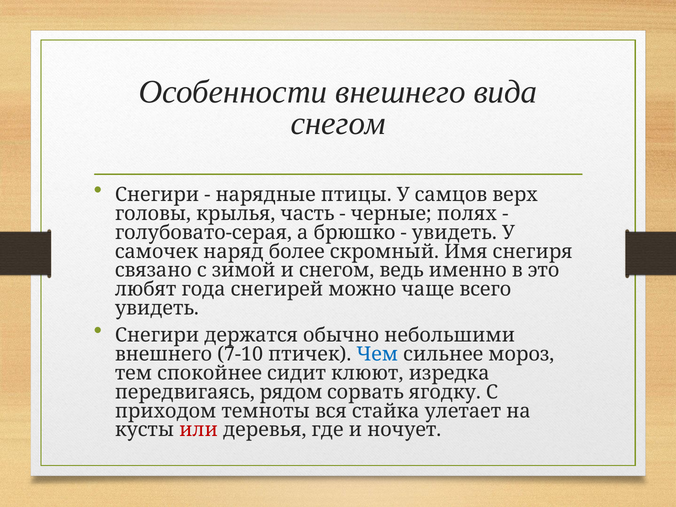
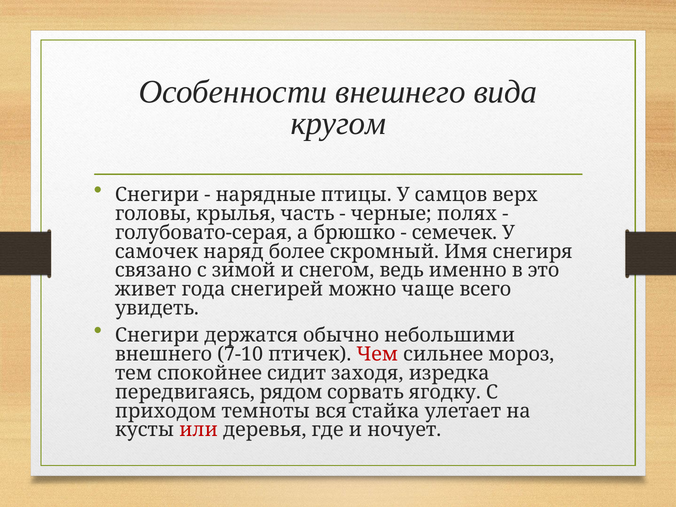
снегом: снегом -> кругом (338, 123)
увидеть: увидеть -> семечек (454, 233)
любят: любят -> живет (146, 289)
Чем colour: blue -> red (377, 354)
клюют: клюют -> заходя (367, 373)
